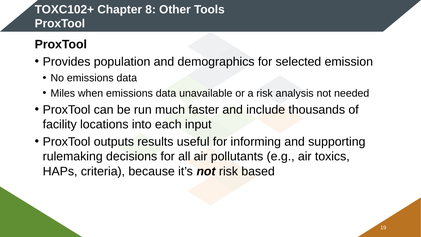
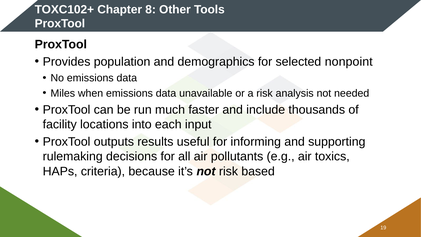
emission: emission -> nonpoint (349, 62)
